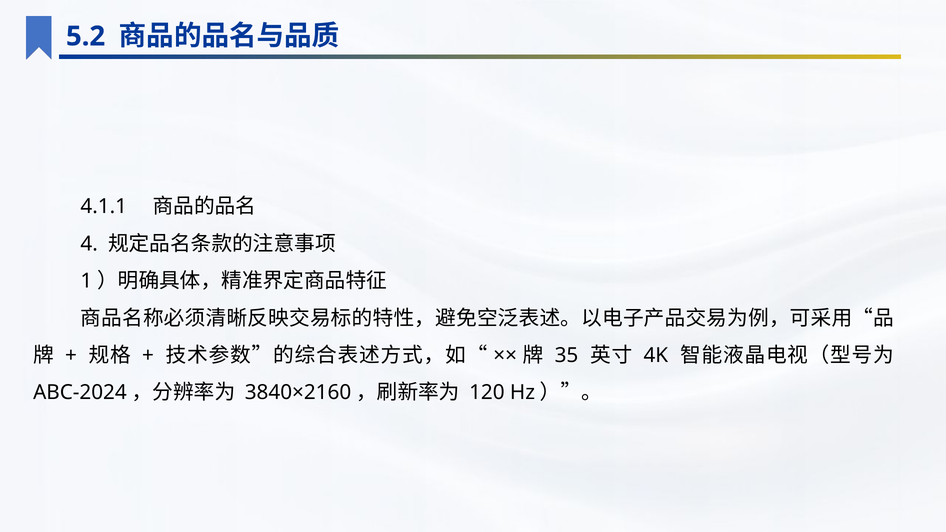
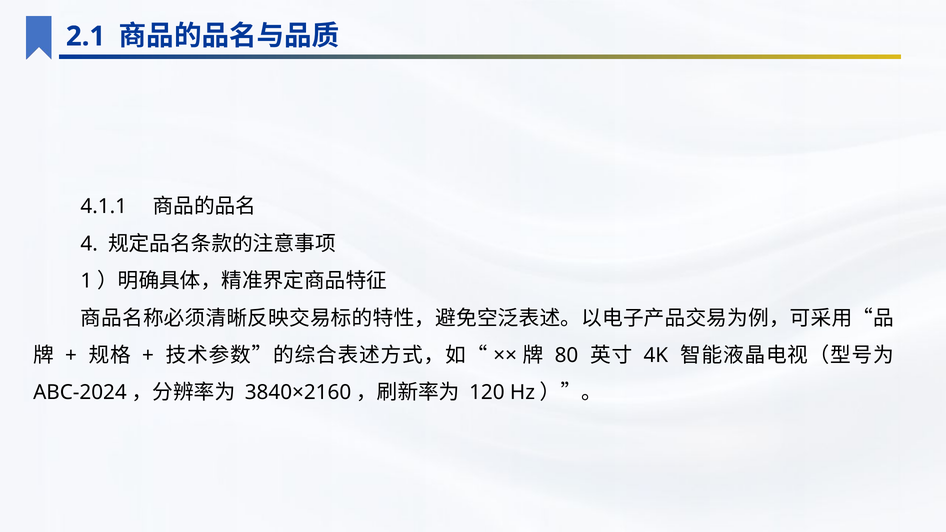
5.2: 5.2 -> 2.1 (86, 36)
35: 35 -> 80 (566, 355)
